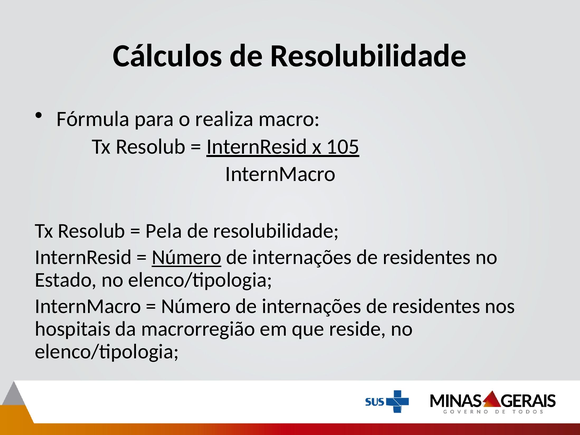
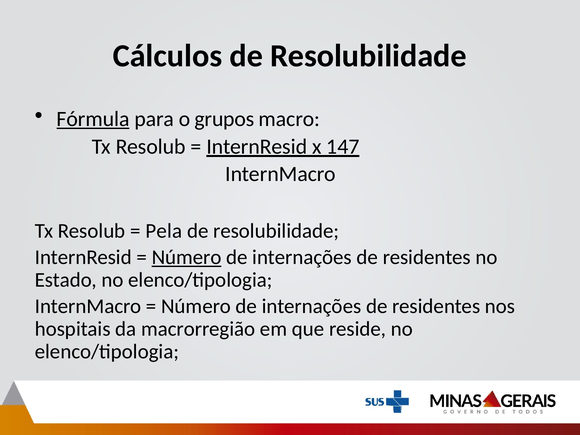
Fórmula underline: none -> present (93, 119)
realiza: realiza -> grupos (224, 119)
105: 105 -> 147 (343, 147)
